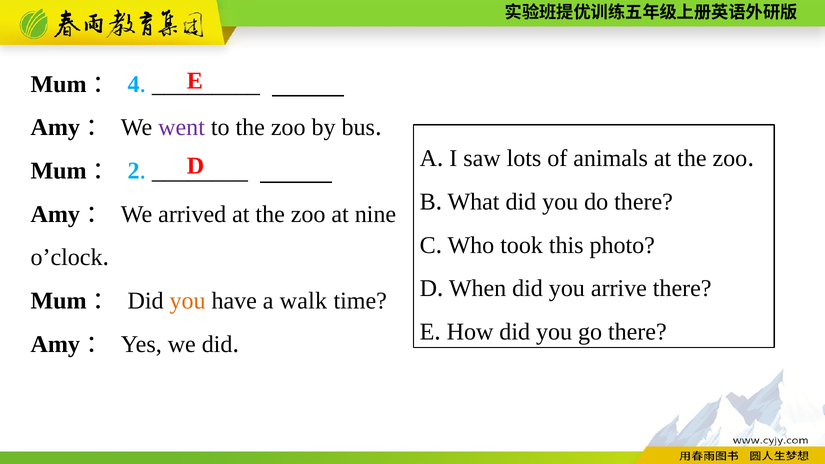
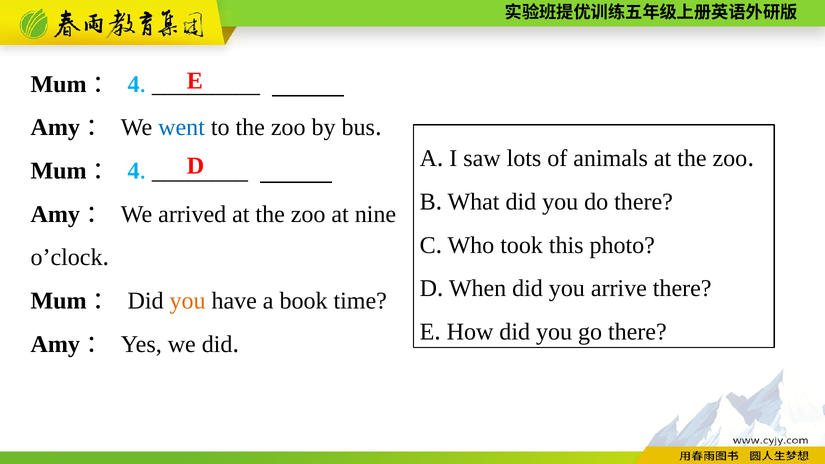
went colour: purple -> blue (182, 128)
2: 2 -> 4 (134, 171)
walk: walk -> book (304, 301)
